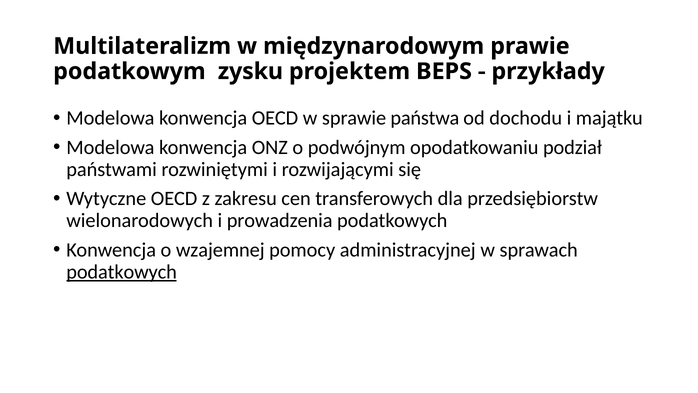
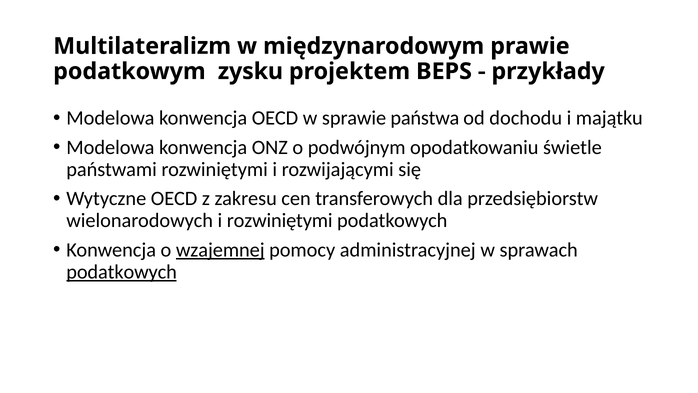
podział: podział -> świetle (572, 147)
i prowadzenia: prowadzenia -> rozwiniętymi (280, 221)
wzajemnej underline: none -> present (220, 250)
